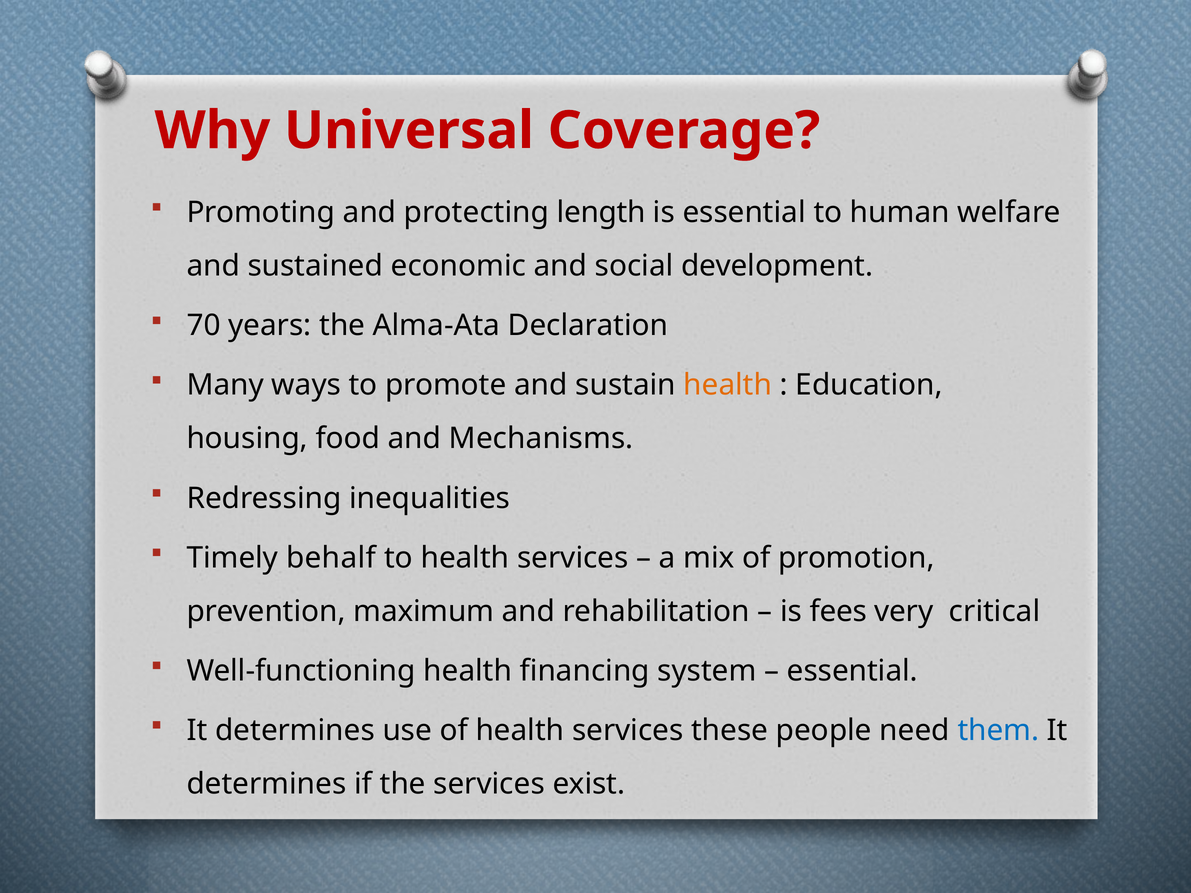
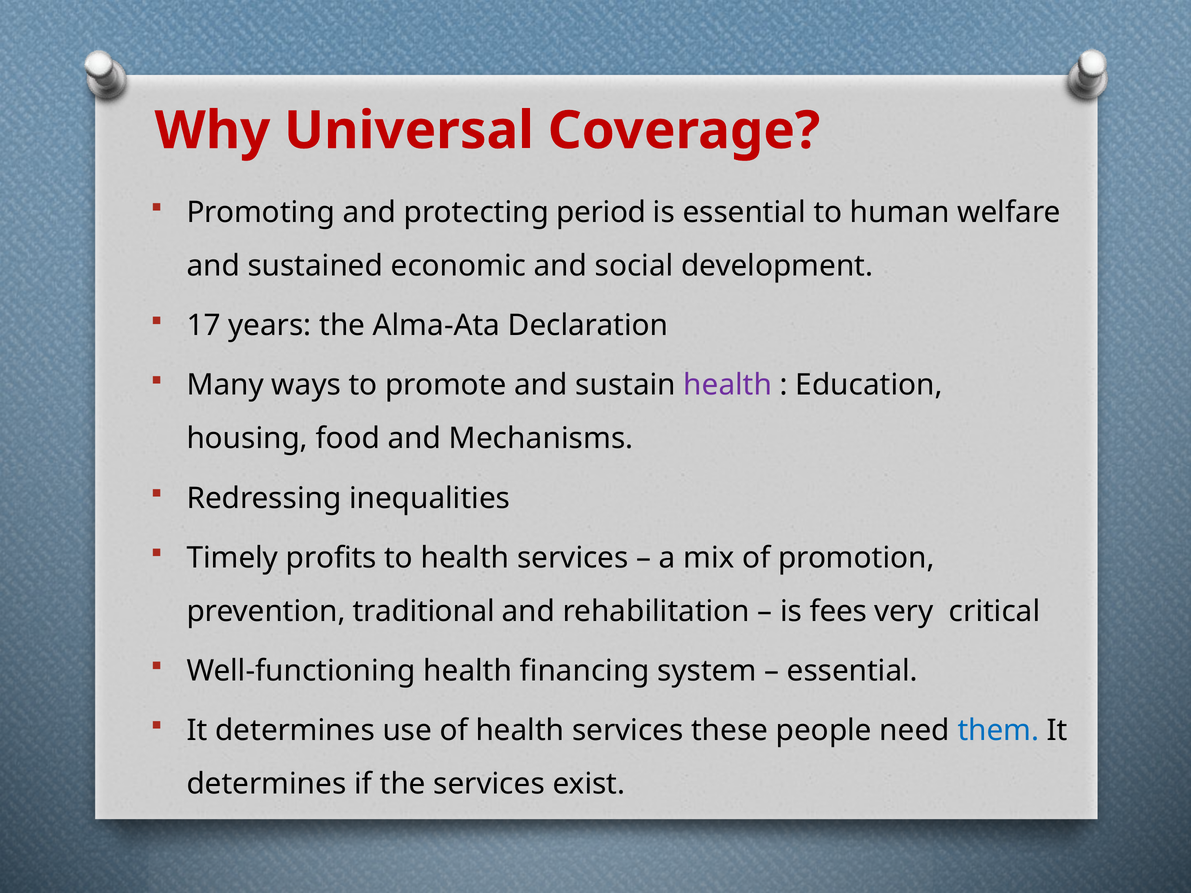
length: length -> period (601, 212)
70: 70 -> 17 (204, 326)
health colour: orange -> purple (728, 385)
behalf: behalf -> profits (331, 558)
maximum: maximum -> traditional (424, 611)
